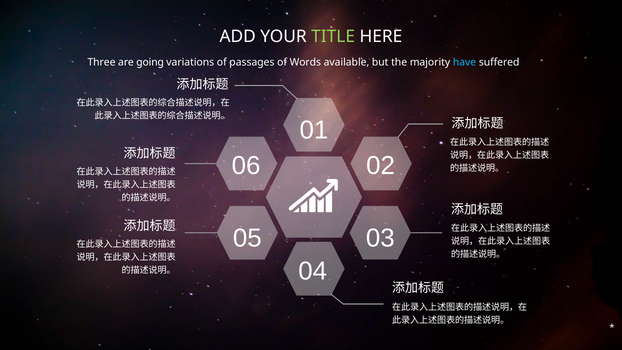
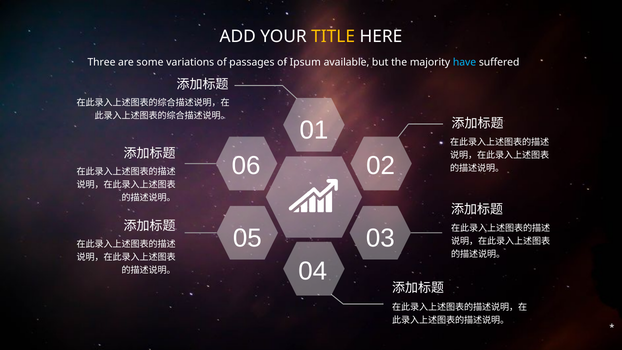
TITLE colour: light green -> yellow (333, 36)
going: going -> some (150, 62)
Words: Words -> Ipsum (305, 62)
